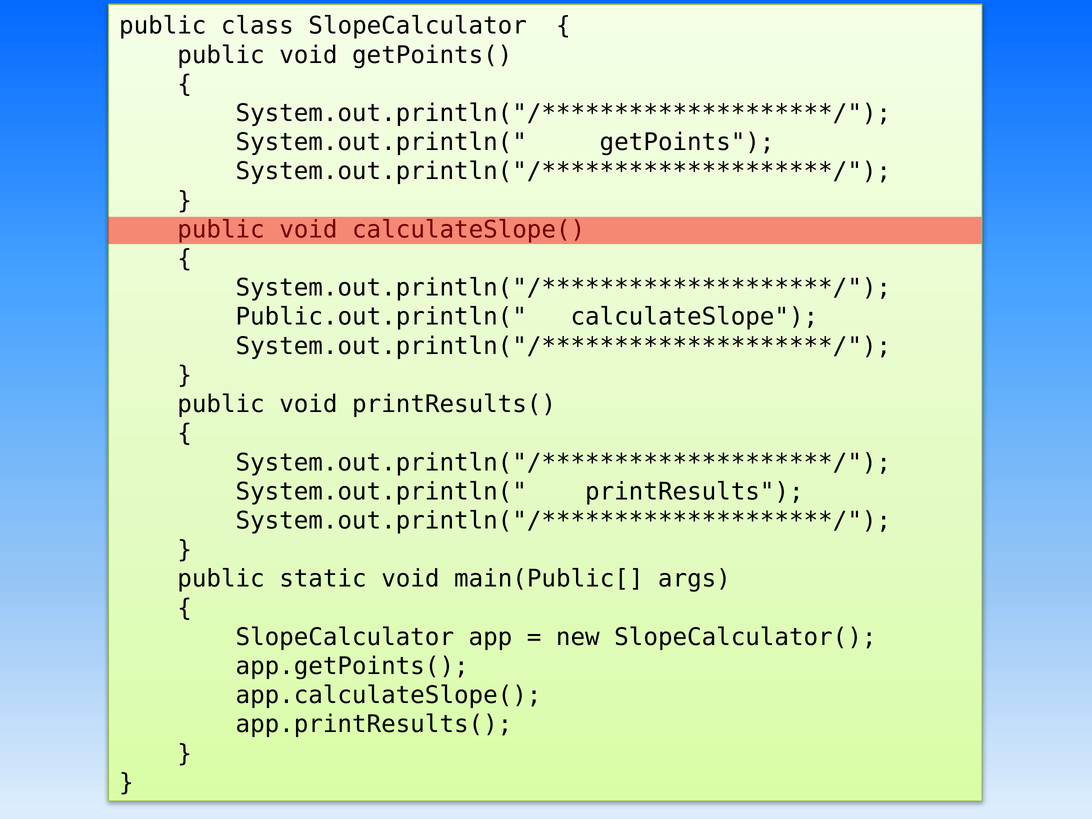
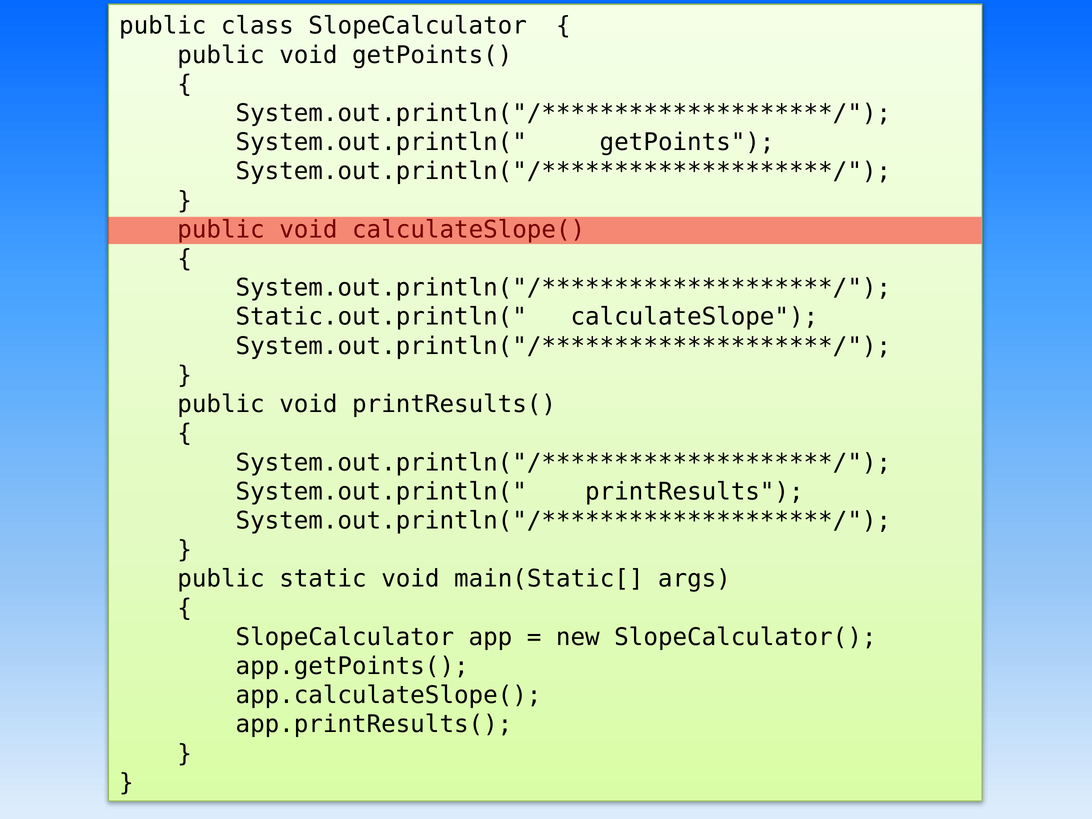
Public.out.println(: Public.out.println( -> Static.out.println( (381, 317)
main(Public[: main(Public[ -> main(Static[ (549, 579)
